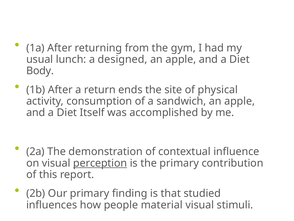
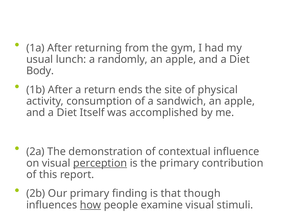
designed: designed -> randomly (123, 59)
studied: studied -> though (202, 193)
how underline: none -> present (91, 205)
material: material -> examine (162, 205)
